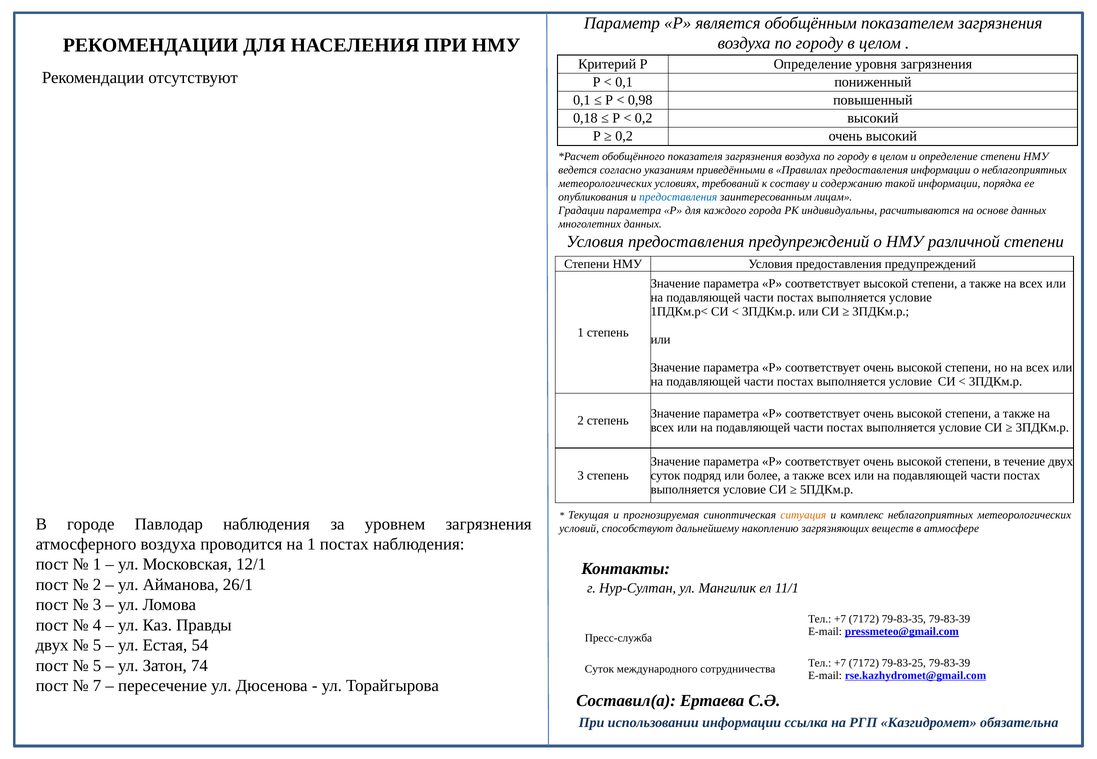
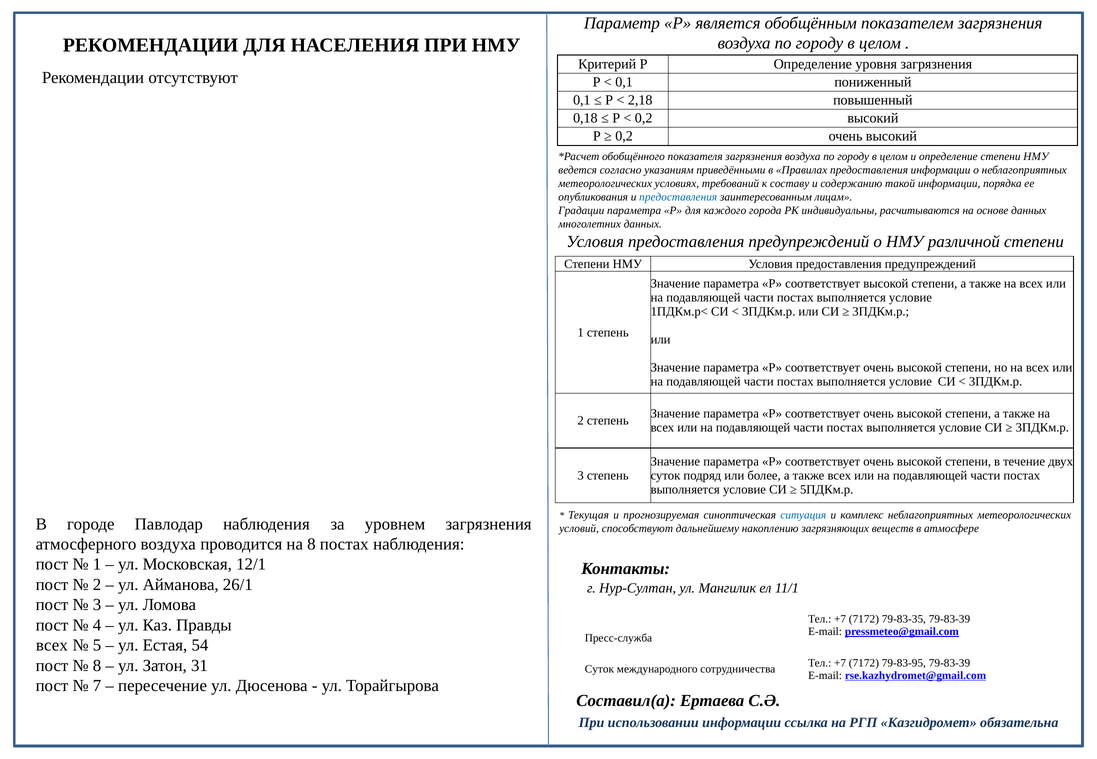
0,98: 0,98 -> 2,18 (640, 100)
ситуация colour: orange -> blue (803, 515)
на 1: 1 -> 8 (311, 545)
двух: двух -> всех (52, 646)
79-83-25: 79-83-25 -> 79-83-95 (904, 663)
5: 5 -> 8 (97, 666)
74: 74 -> 31 (199, 666)
